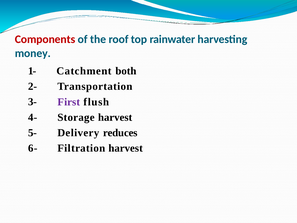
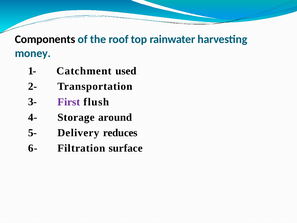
Components colour: red -> black (45, 39)
both: both -> used (126, 71)
Storage harvest: harvest -> around (115, 117)
Filtration harvest: harvest -> surface (126, 148)
